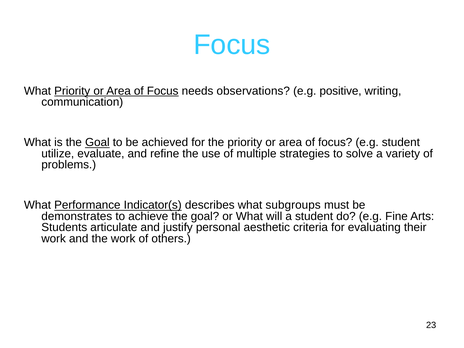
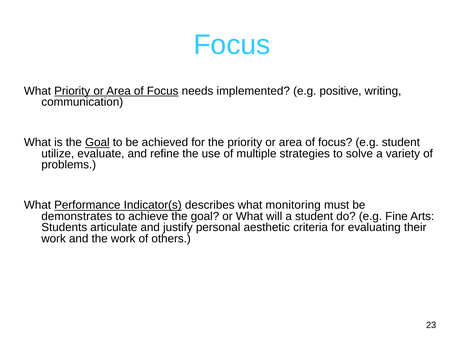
observations: observations -> implemented (253, 91)
subgroups: subgroups -> monitoring (293, 205)
